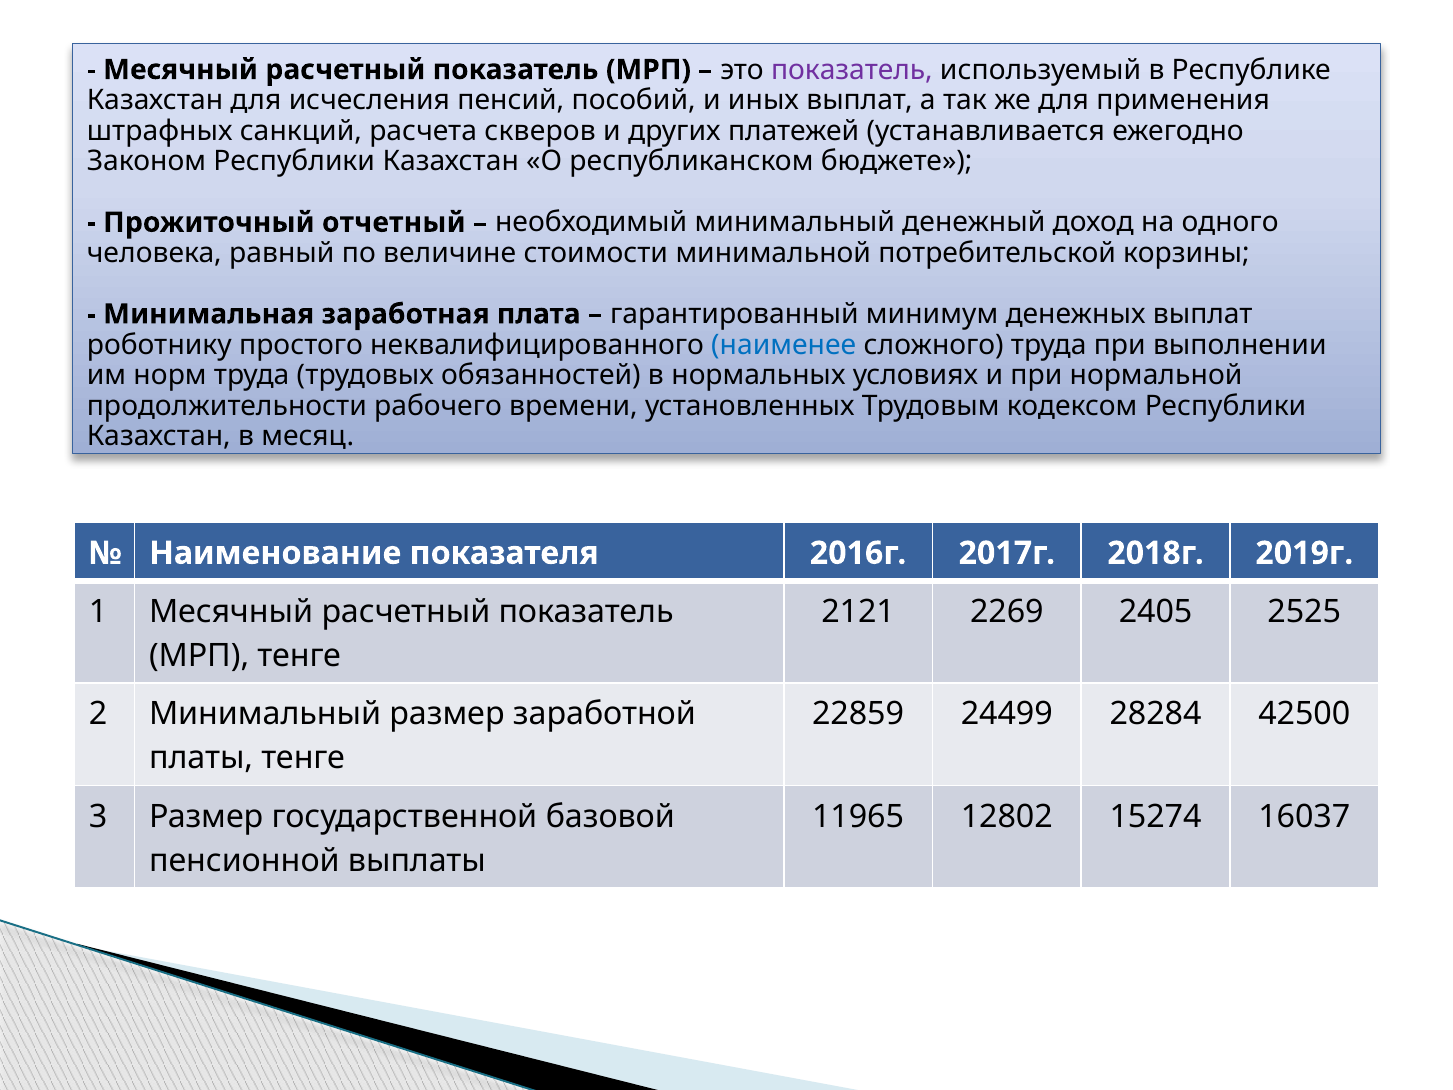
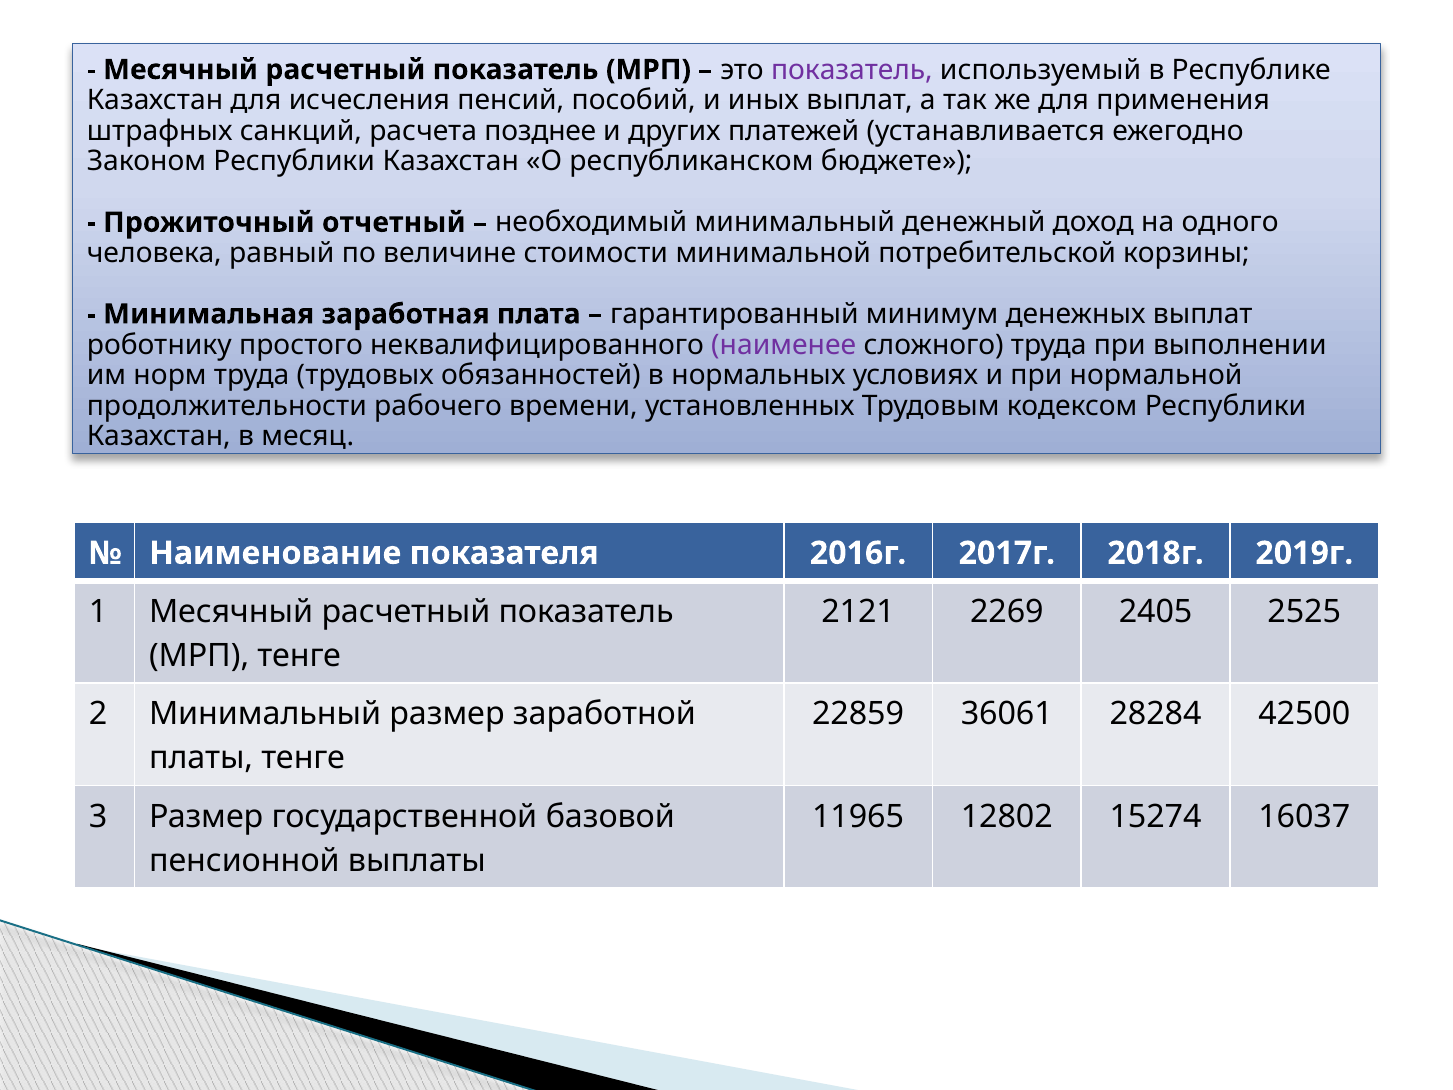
скверов: скверов -> позднее (540, 131)
наименее colour: blue -> purple (784, 345)
24499: 24499 -> 36061 (1007, 714)
